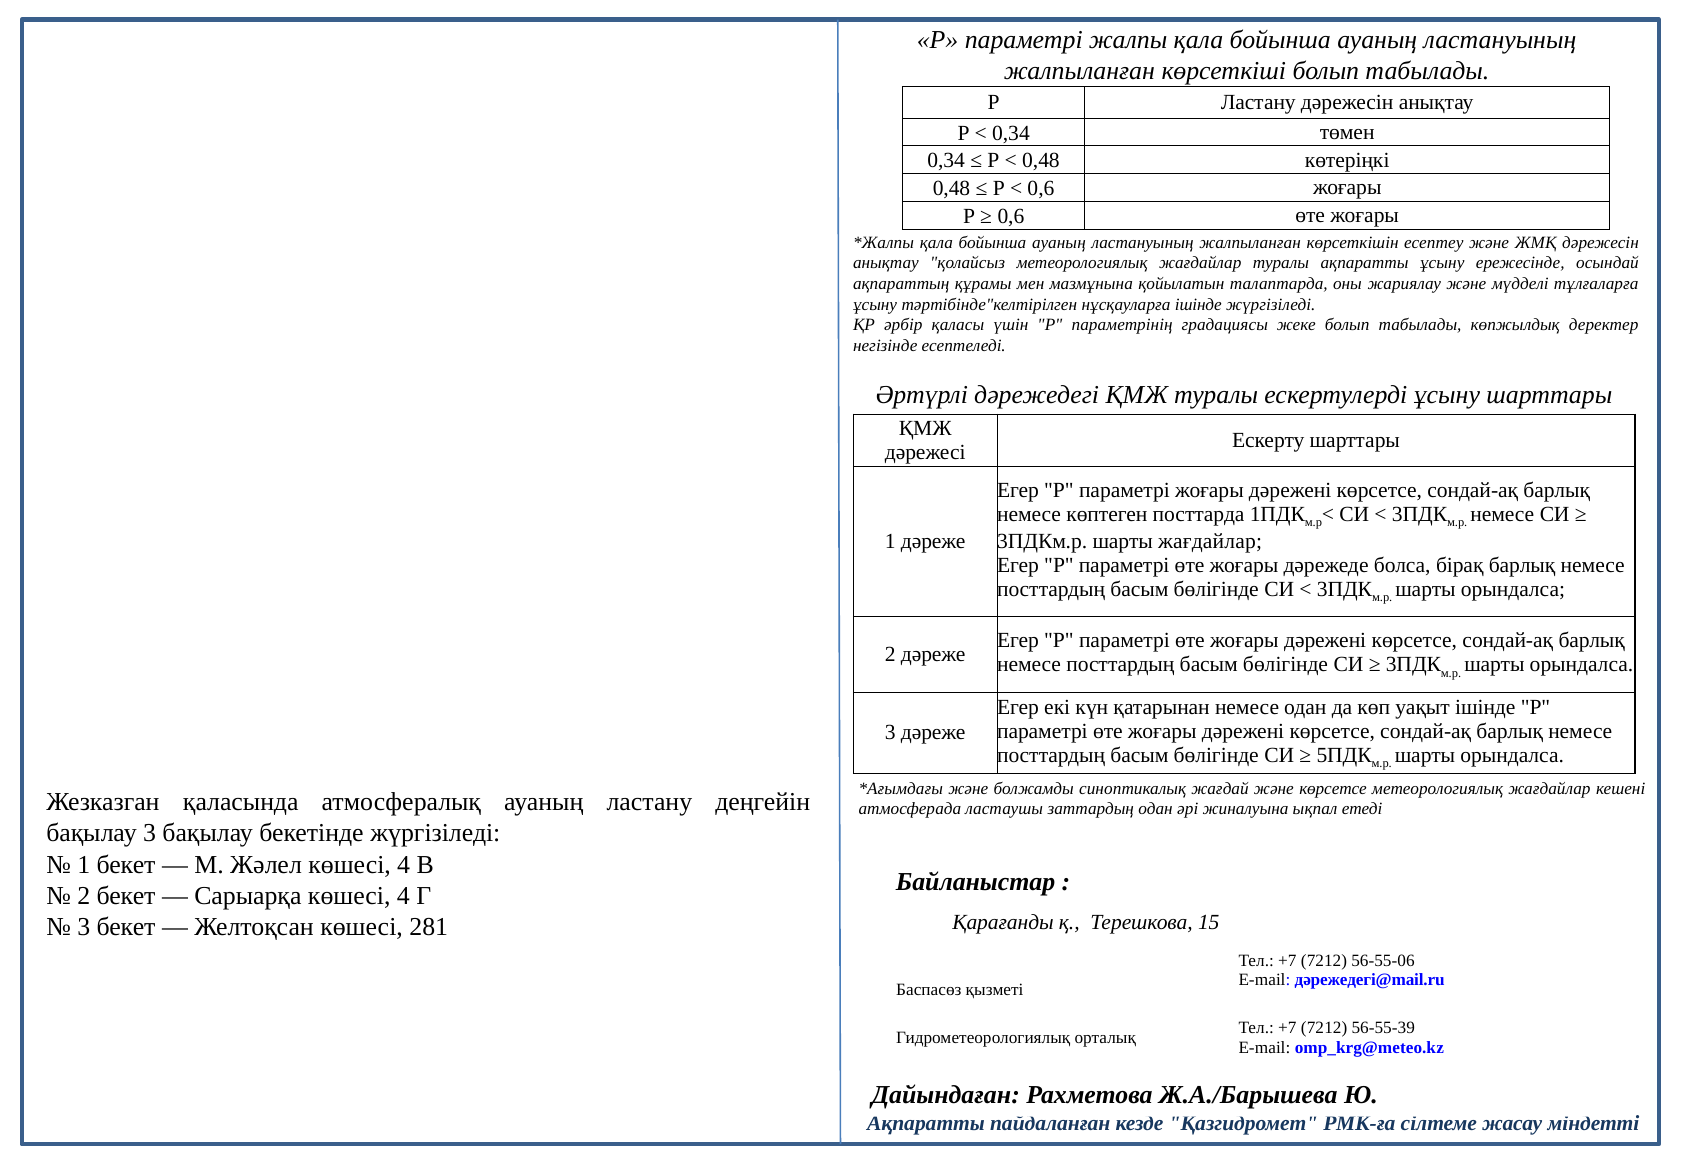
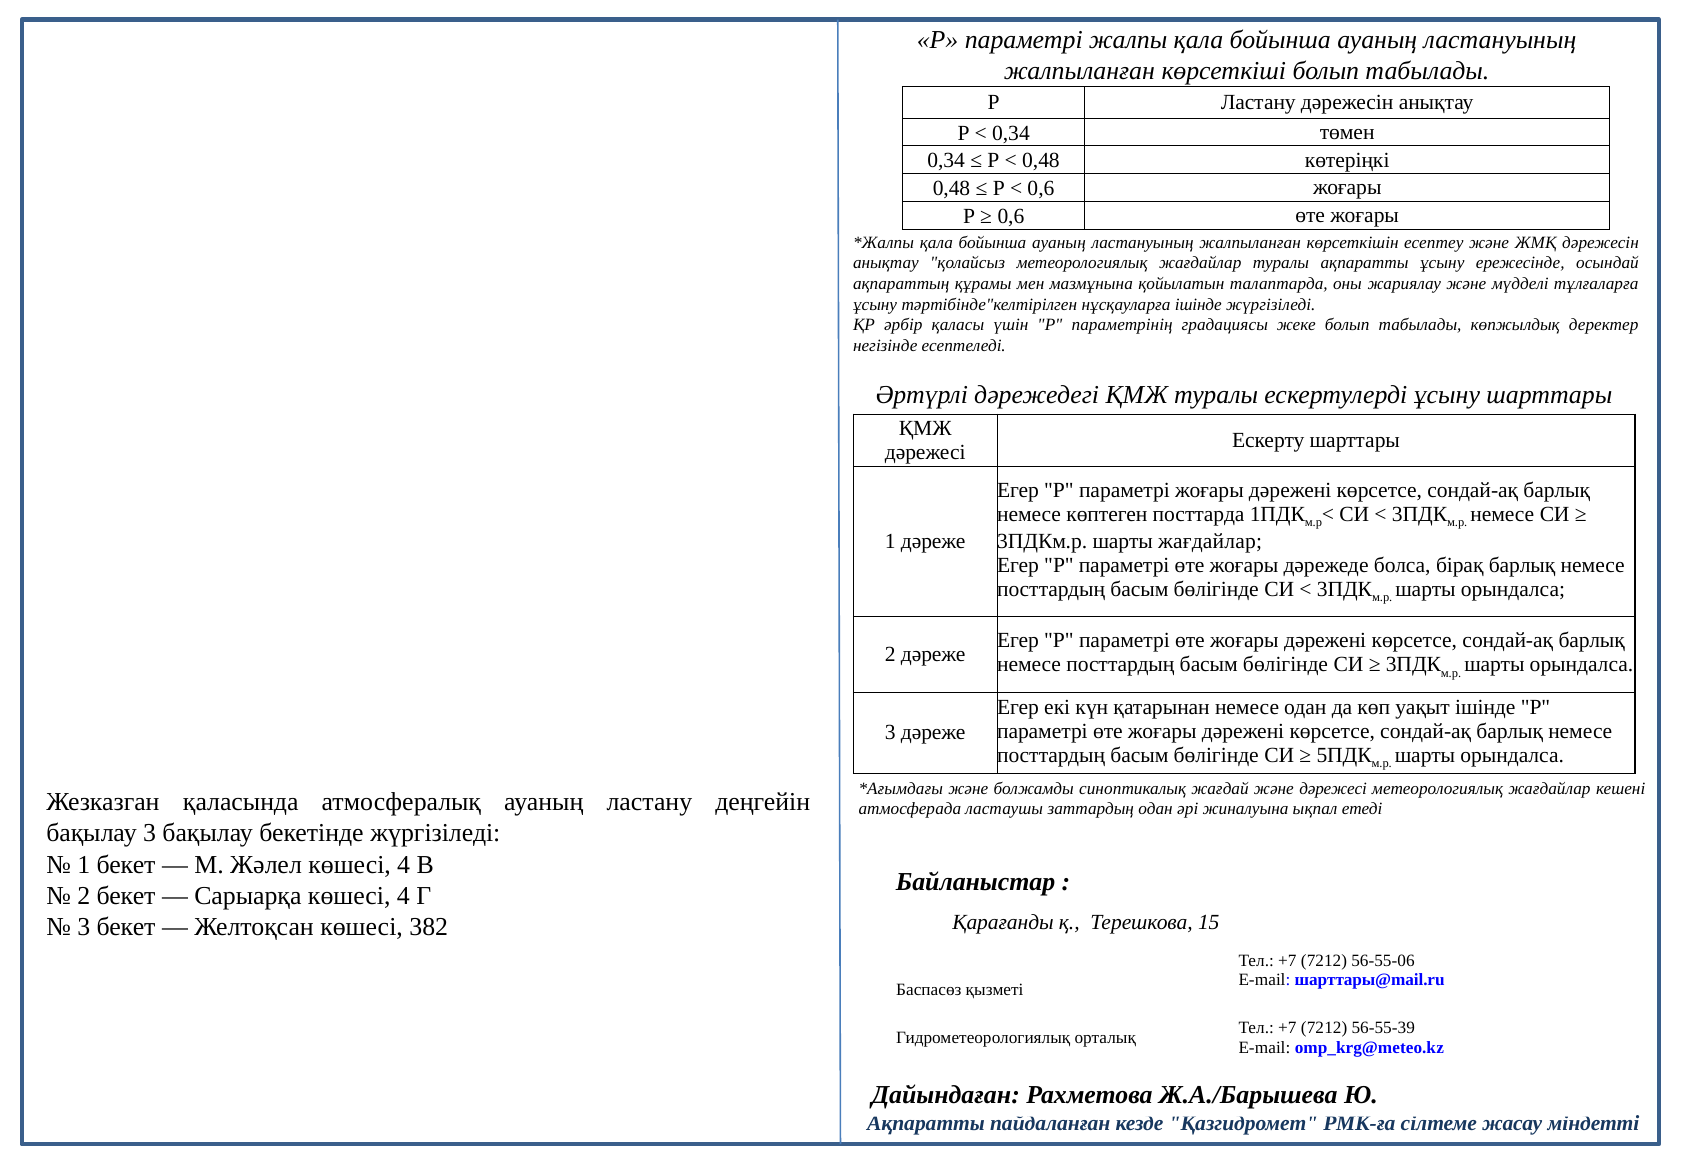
және көрсетсе: көрсетсе -> дәрежесі (1333, 788)
281: 281 -> 382 (429, 926)
дәрежедегі@mail.ru: дәрежедегі@mail.ru -> шарттары@mail.ru (1370, 980)
